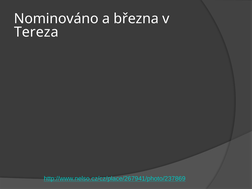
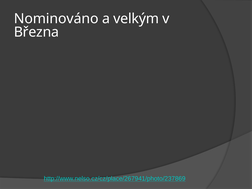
března: března -> velkým (136, 19)
Tereza: Tereza -> Března (36, 32)
